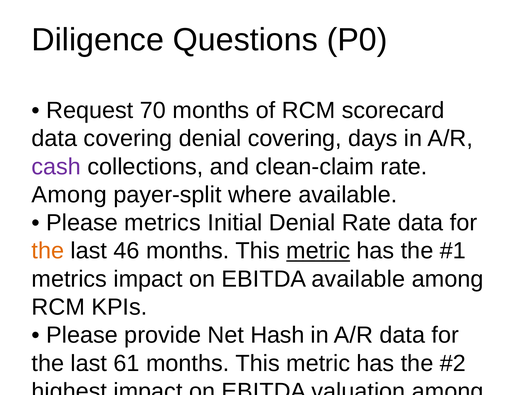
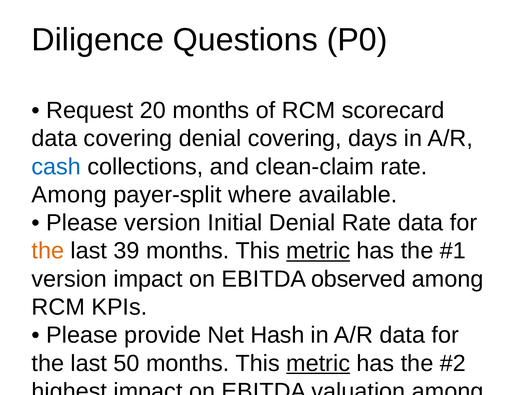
70: 70 -> 20 (153, 111)
cash colour: purple -> blue (56, 167)
Please metrics: metrics -> version (163, 223)
46: 46 -> 39 (127, 251)
metrics: metrics -> version (69, 279)
EBITDA available: available -> observed (358, 279)
61: 61 -> 50 (127, 364)
metric underline: none -> present (318, 364)
